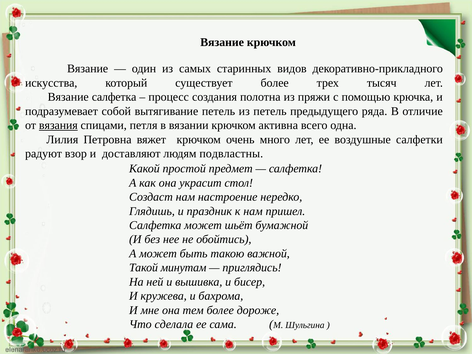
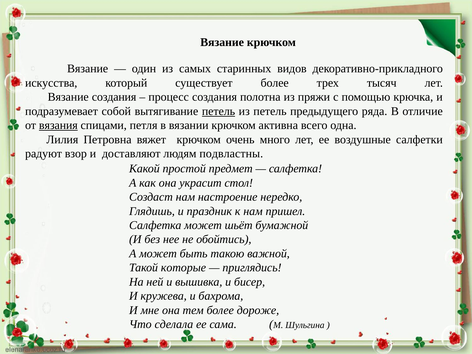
Вязание салфетка: салфетка -> создания (114, 97)
петель underline: none -> present (219, 111)
минутам: минутам -> которые (183, 268)
